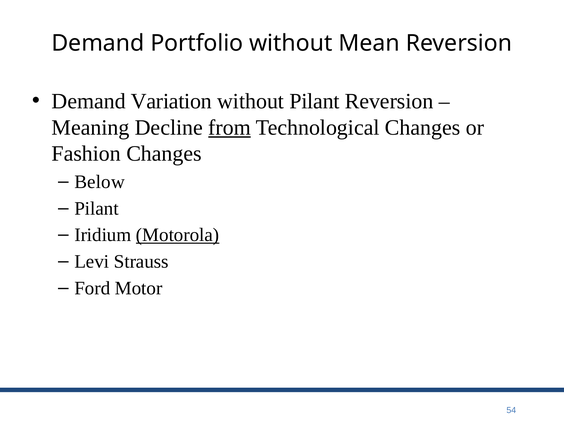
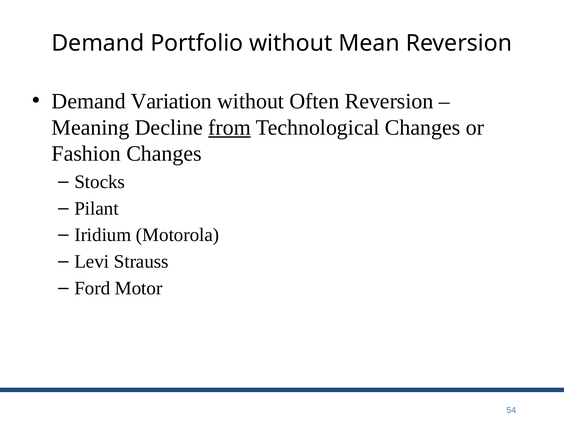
without Pilant: Pilant -> Often (314, 101)
Below: Below -> Stocks (100, 182)
Motorola underline: present -> none (178, 235)
